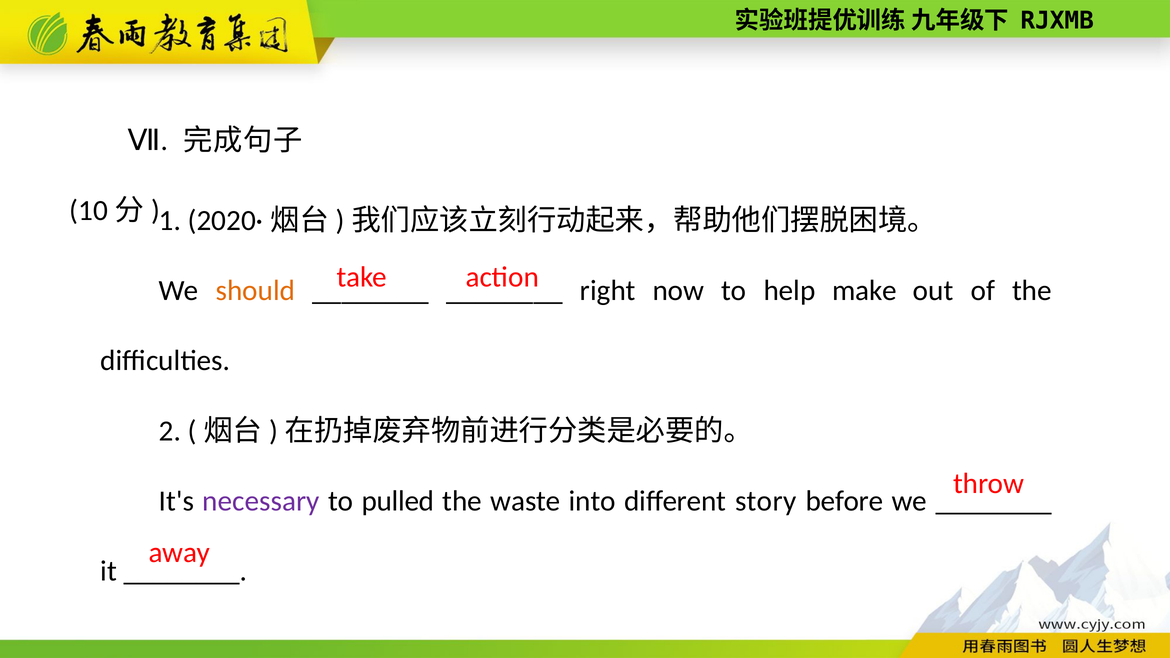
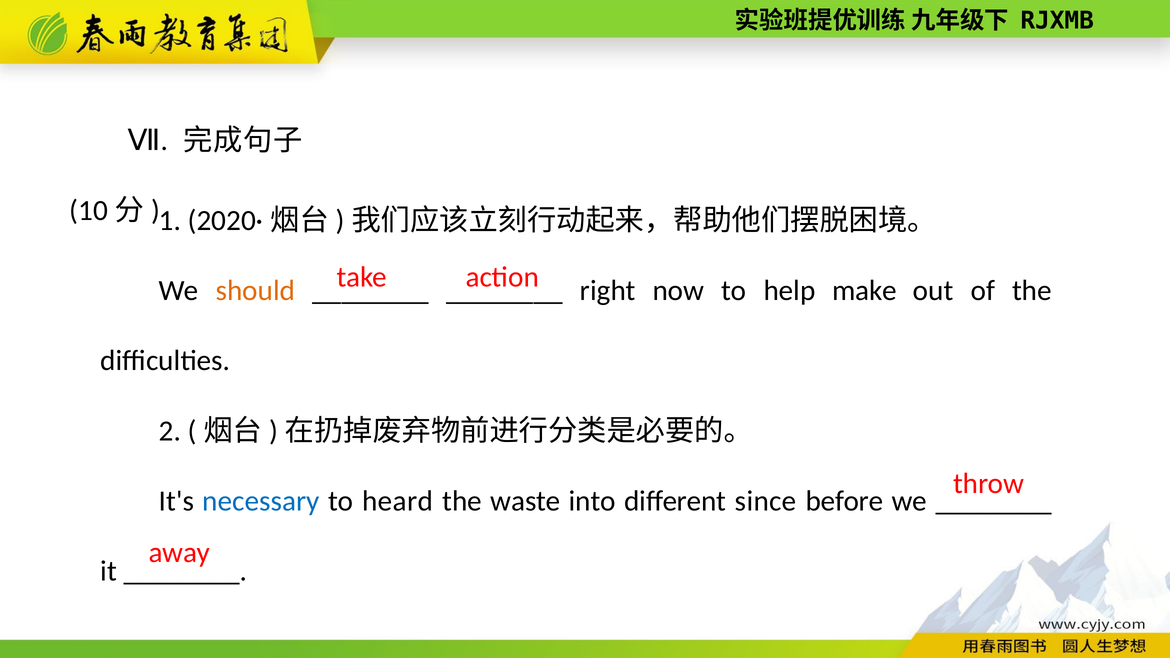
necessary colour: purple -> blue (261, 501)
pulled: pulled -> heard (398, 501)
story: story -> since (766, 501)
